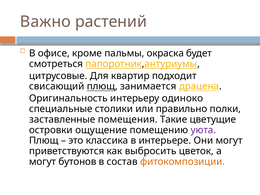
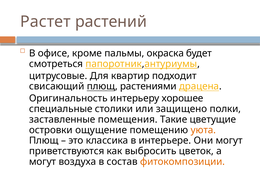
Важно: Важно -> Растет (45, 22)
занимается: занимается -> растениями (148, 86)
одиноко: одиноко -> хорошее (183, 98)
правильно: правильно -> защищено (181, 109)
уюта colour: purple -> orange (203, 130)
бутонов: бутонов -> воздуха (77, 162)
